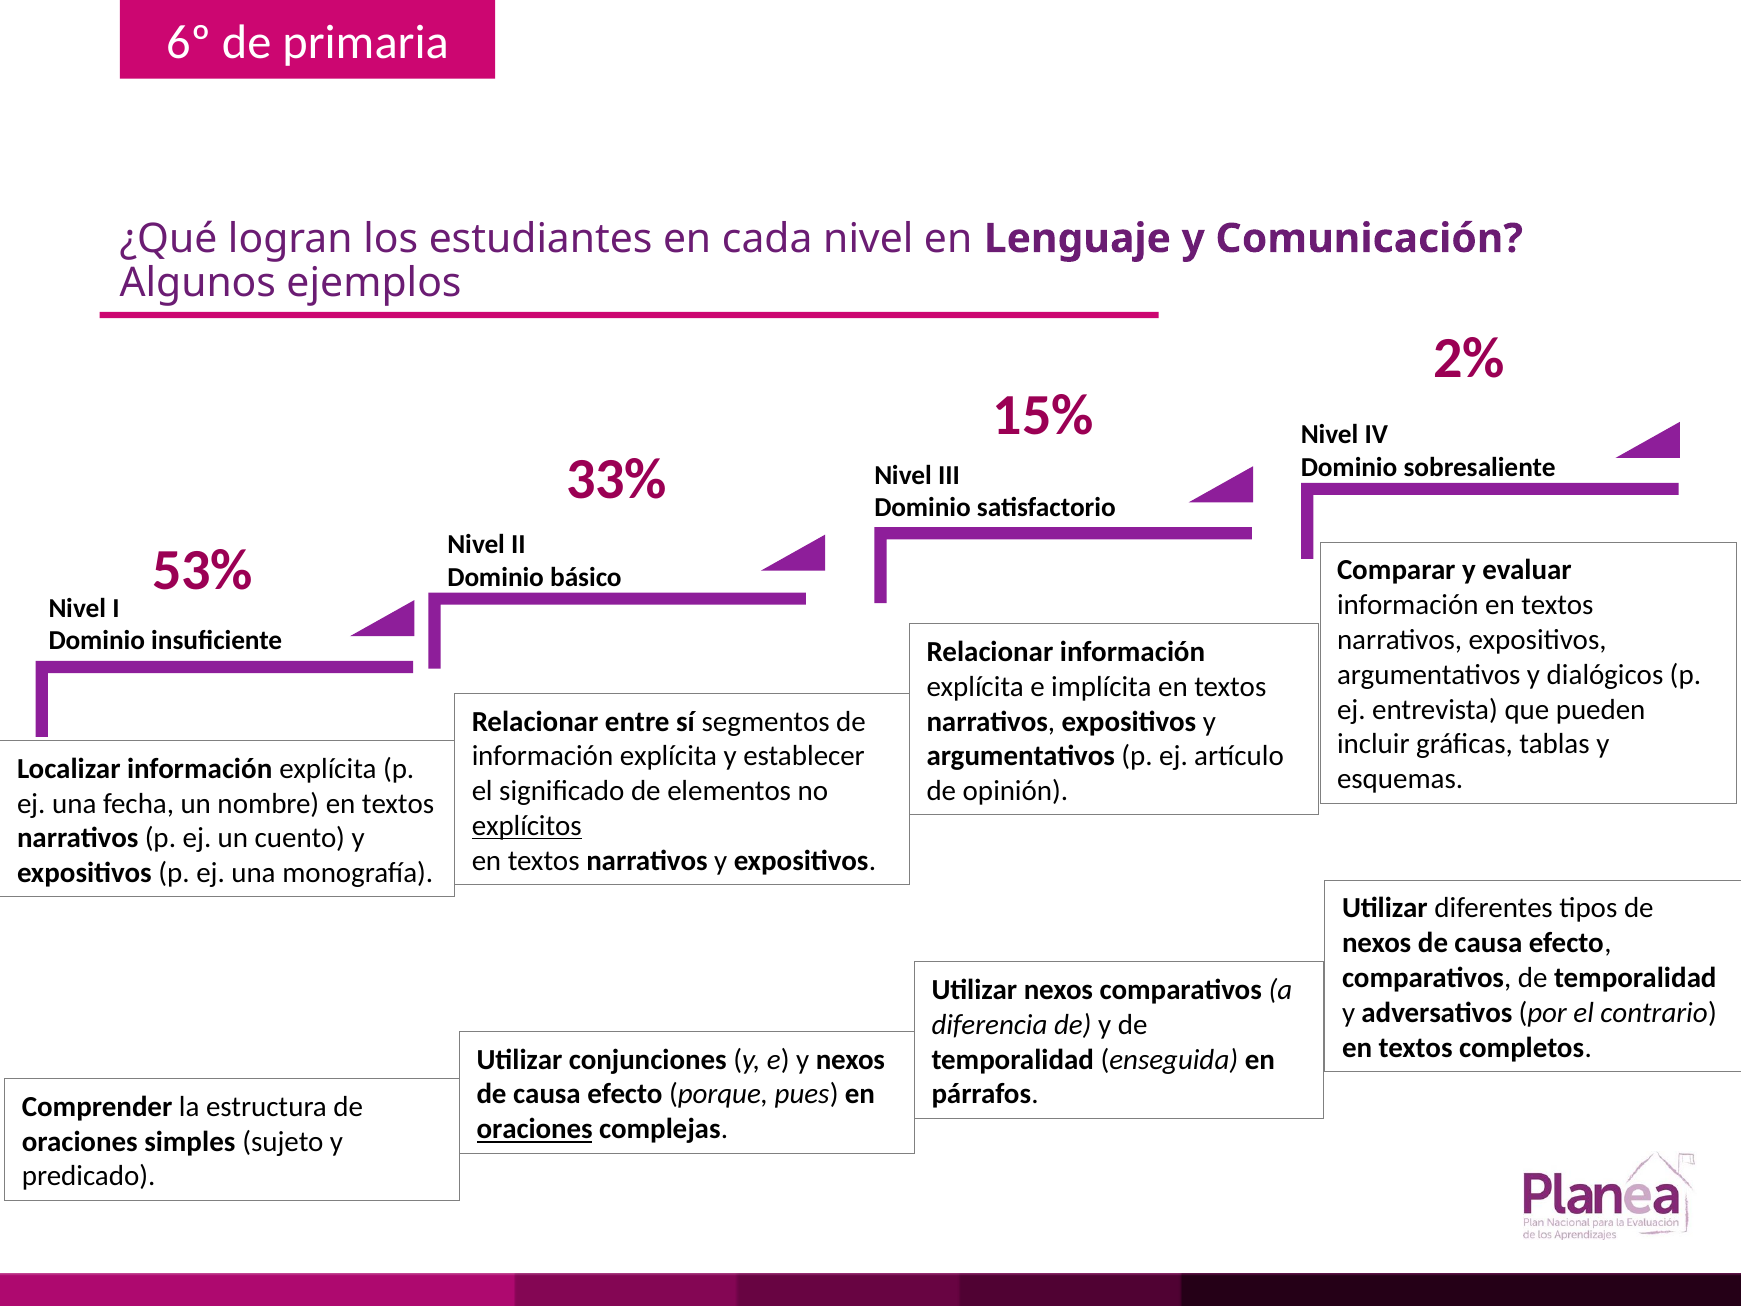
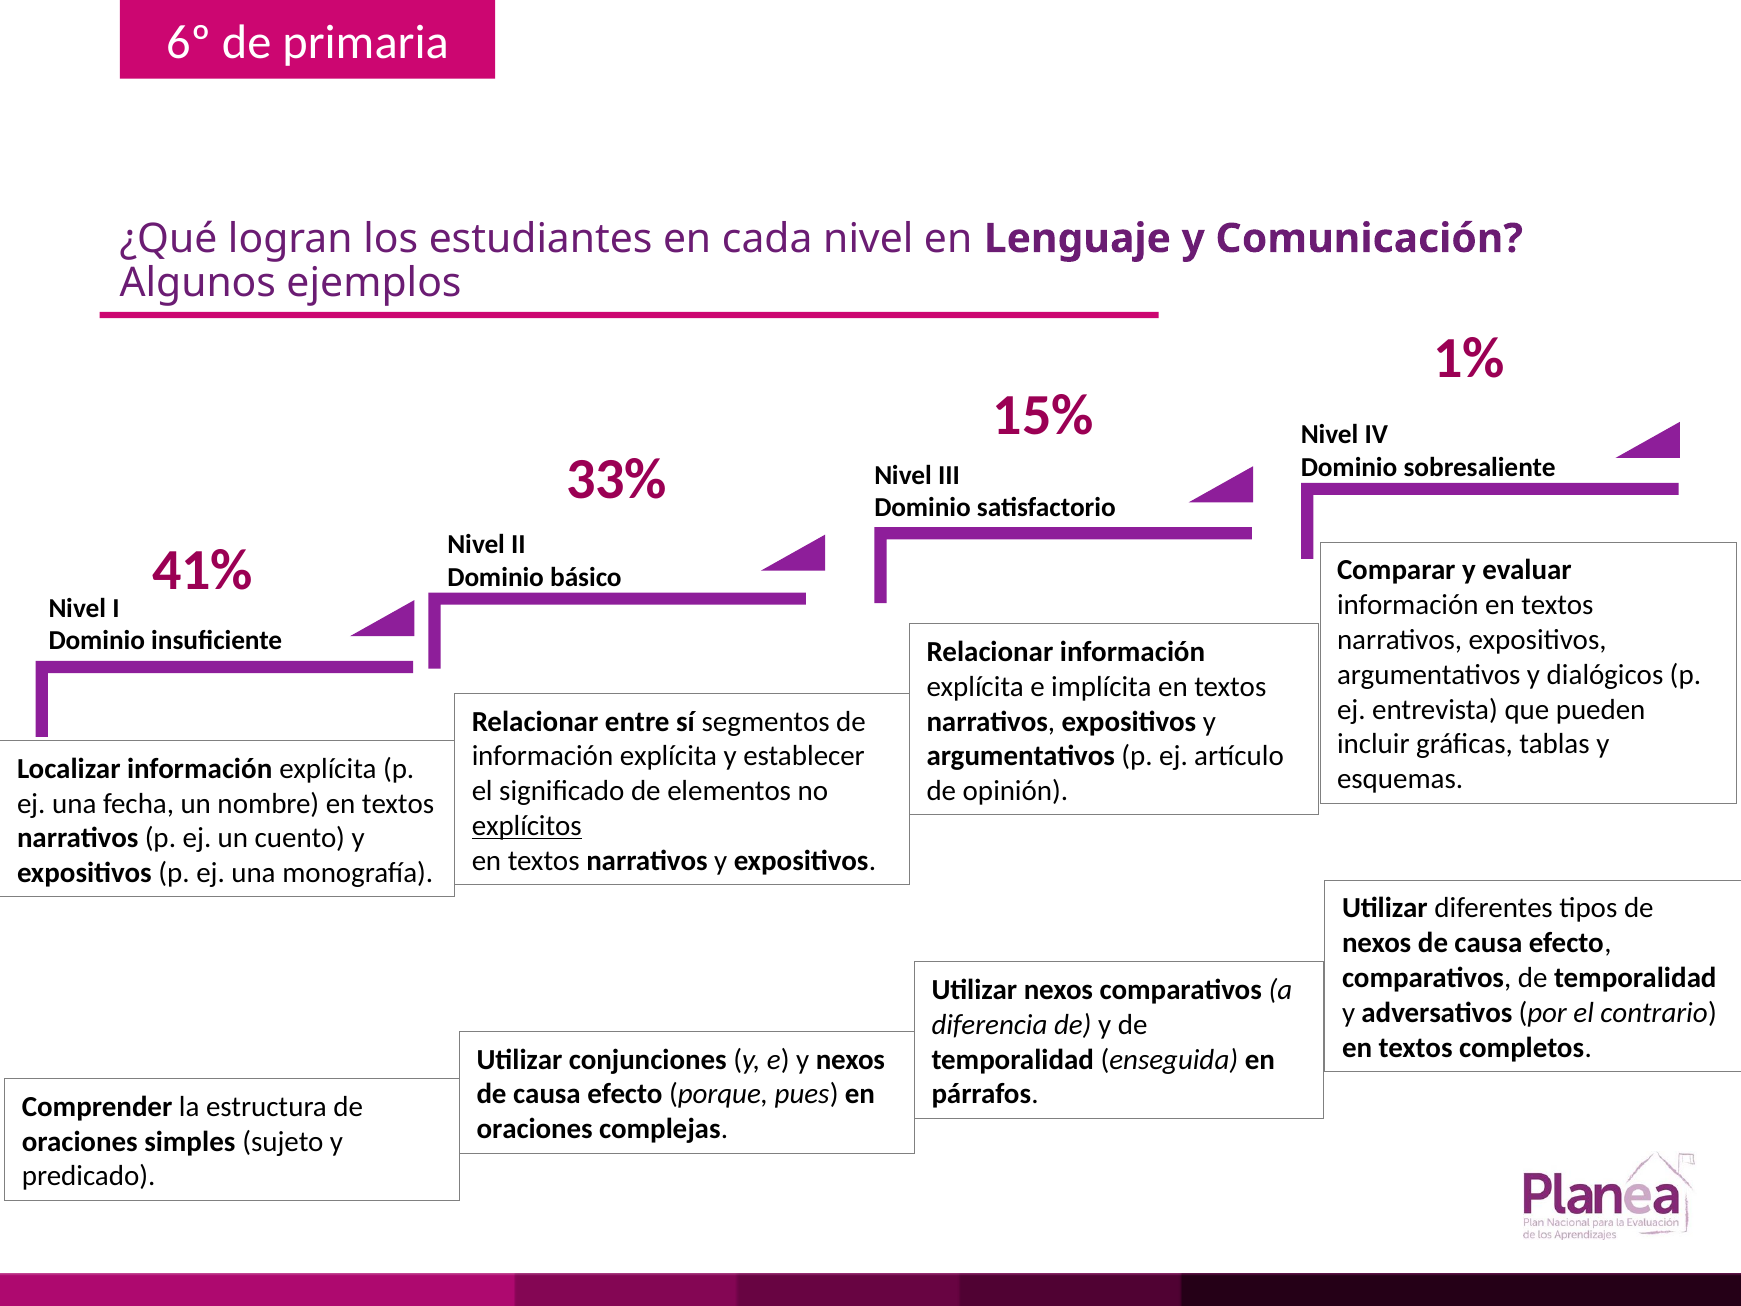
2%: 2% -> 1% (1469, 358)
53%: 53% -> 41% (203, 571)
oraciones underline: present -> none (535, 1129)
